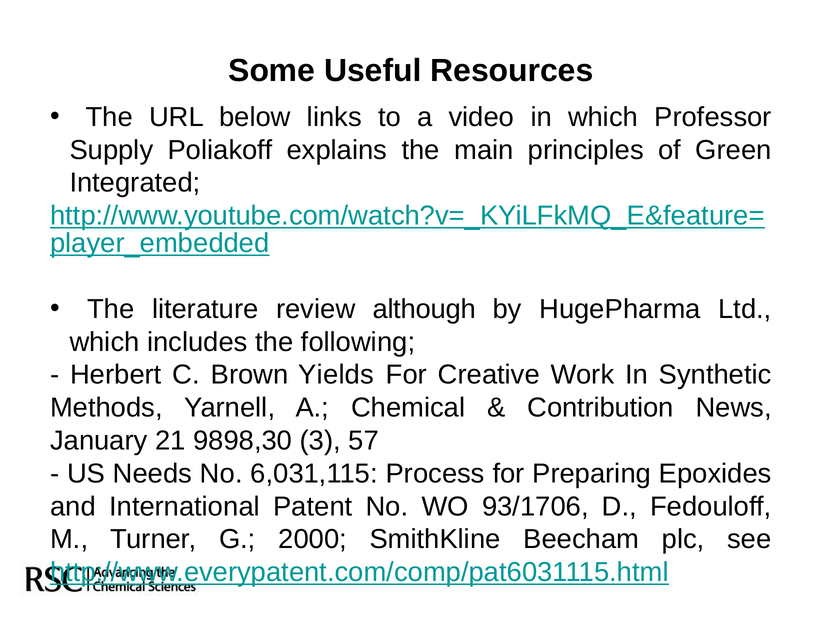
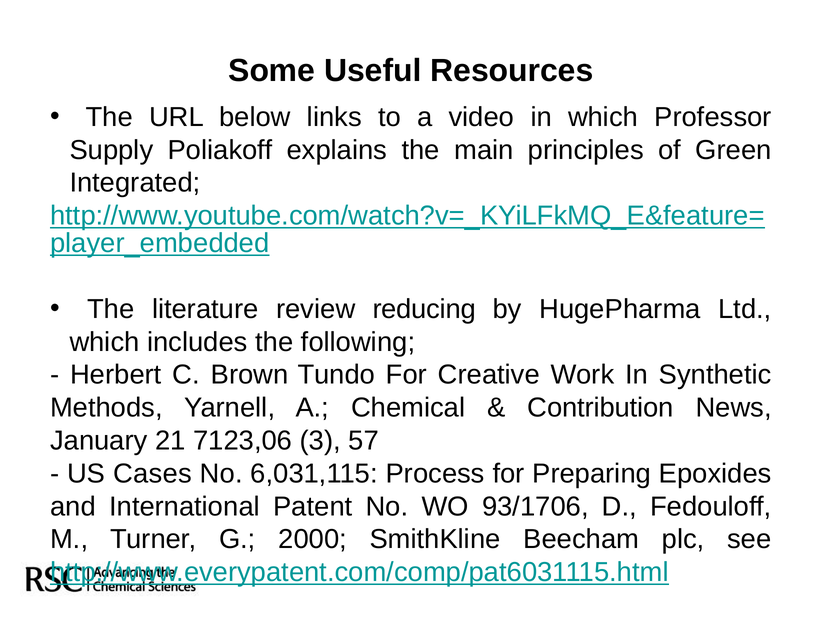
although: although -> reducing (424, 309)
Yields: Yields -> Tundo (336, 375)
9898,30: 9898,30 -> 7123,06 (243, 440)
Needs: Needs -> Cases (152, 473)
